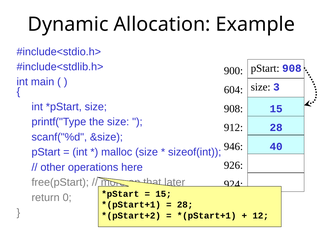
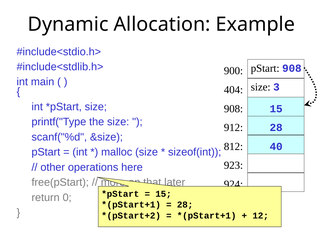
604: 604 -> 404 (233, 90)
946: 946 -> 812 (233, 146)
926: 926 -> 923 (233, 165)
